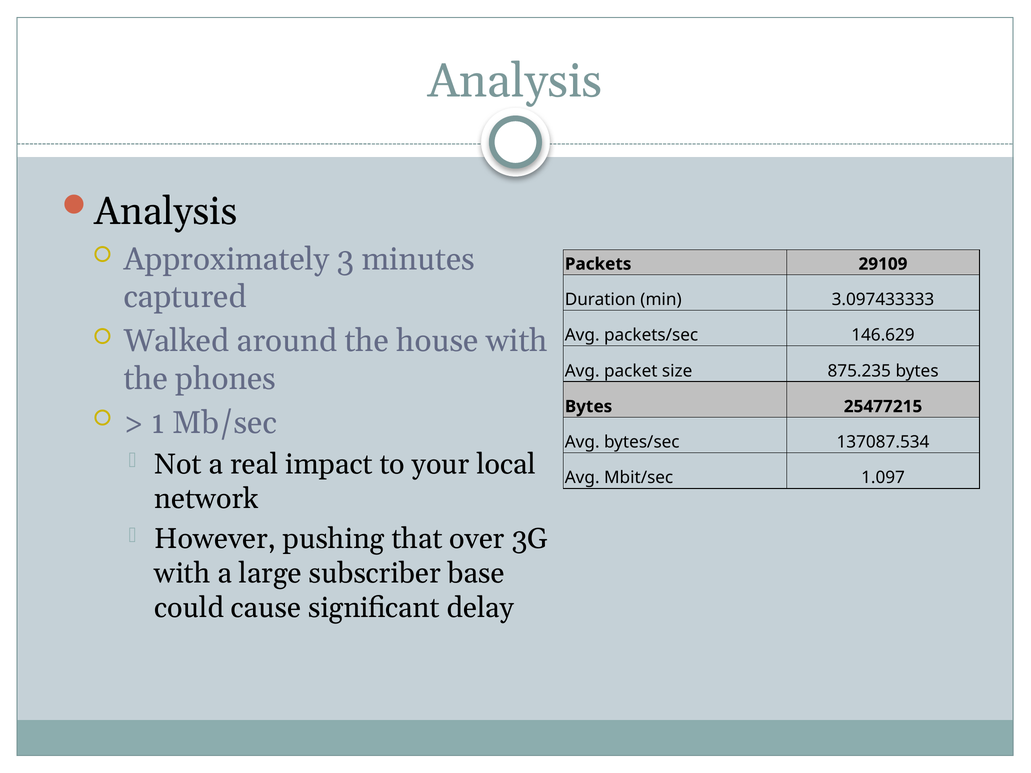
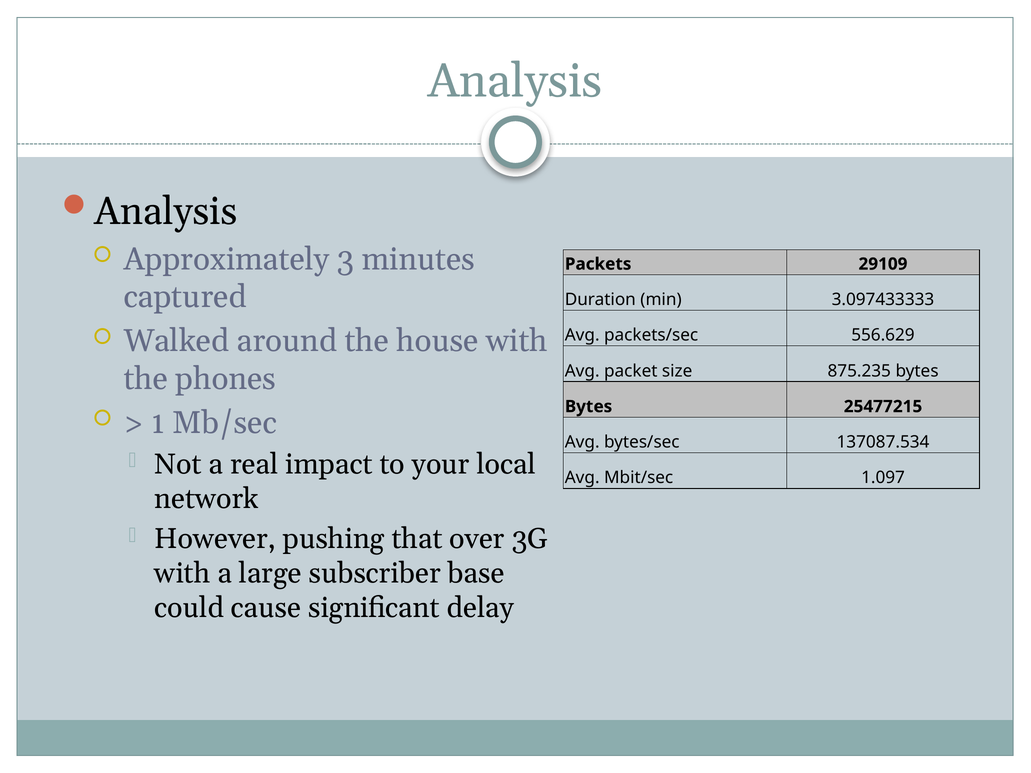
146.629: 146.629 -> 556.629 (883, 335)
